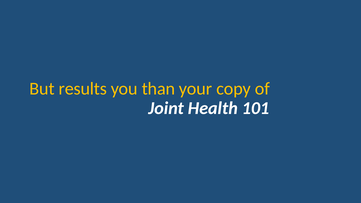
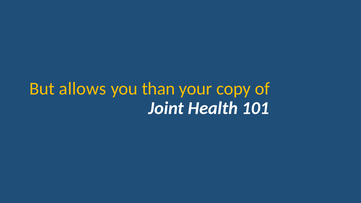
results: results -> allows (83, 89)
